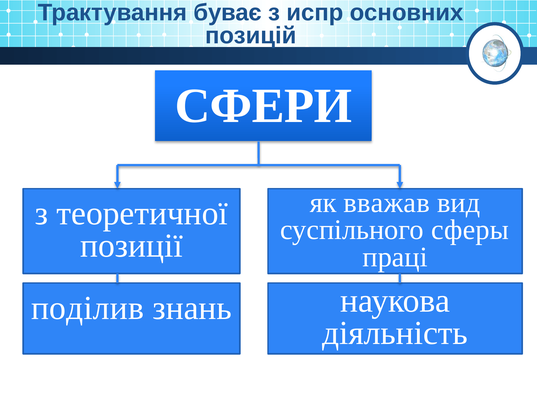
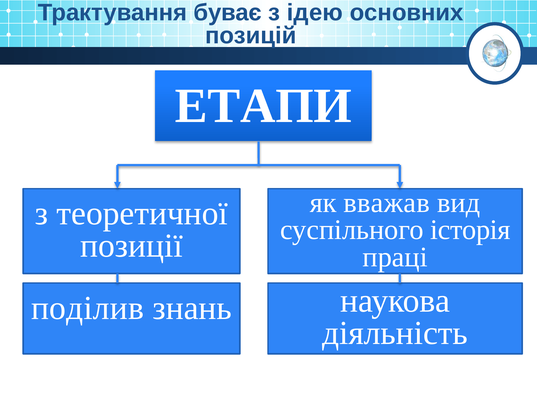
испр: испр -> ідею (315, 13)
СФЕРИ: СФЕРИ -> ЕТАПИ (263, 106)
сферы: сферы -> історія (470, 230)
